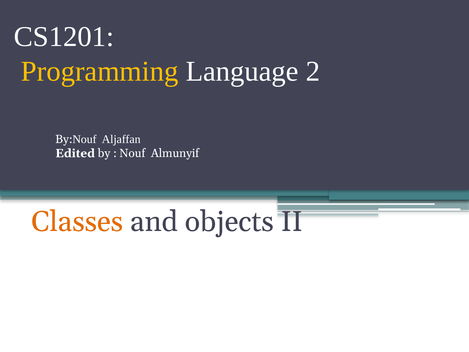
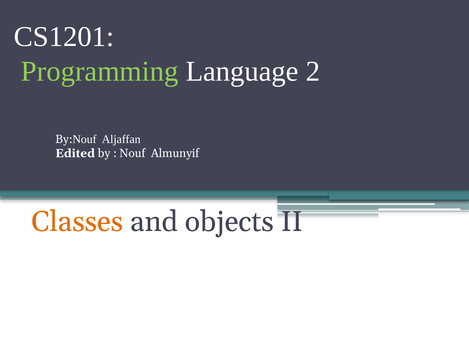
Programming colour: yellow -> light green (100, 71)
